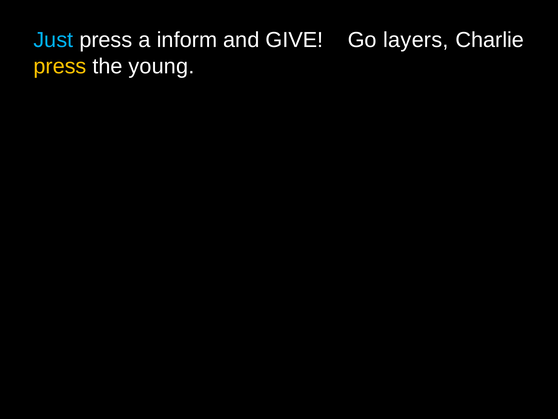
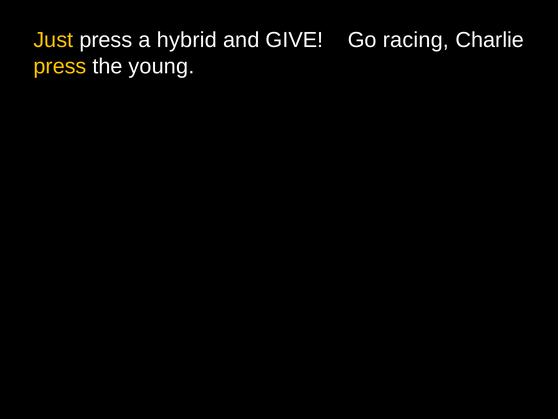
Just colour: light blue -> yellow (53, 40)
inform: inform -> hybrid (187, 40)
layers: layers -> racing (416, 40)
